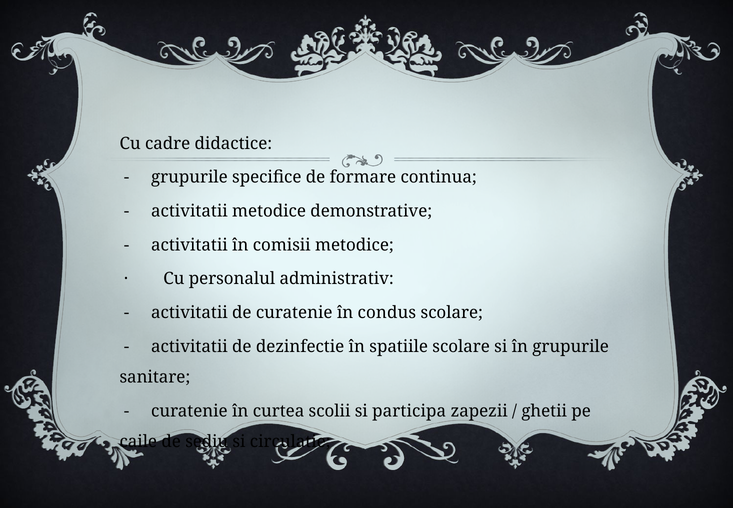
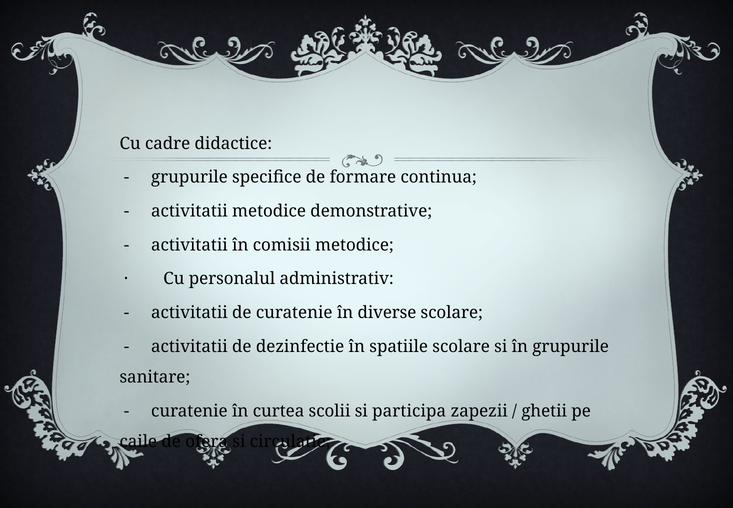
condus: condus -> diverse (387, 312)
sediu: sediu -> ofera (207, 441)
